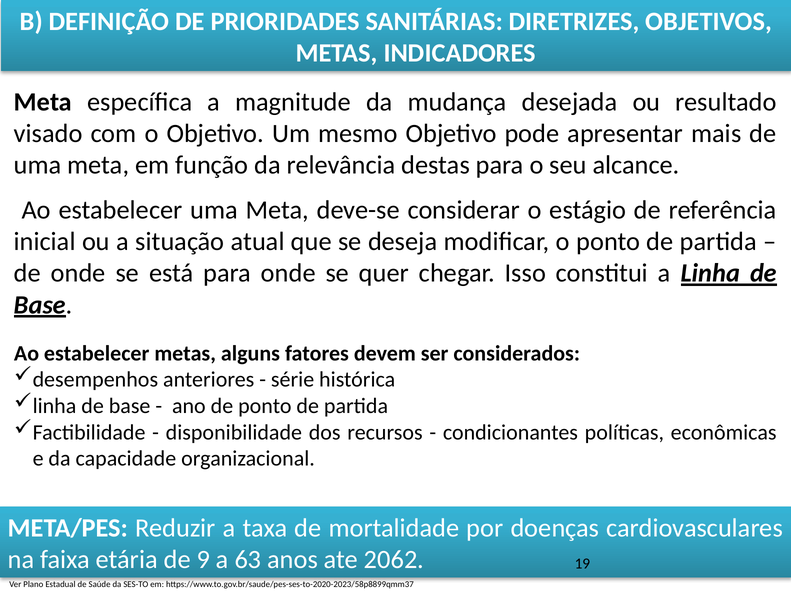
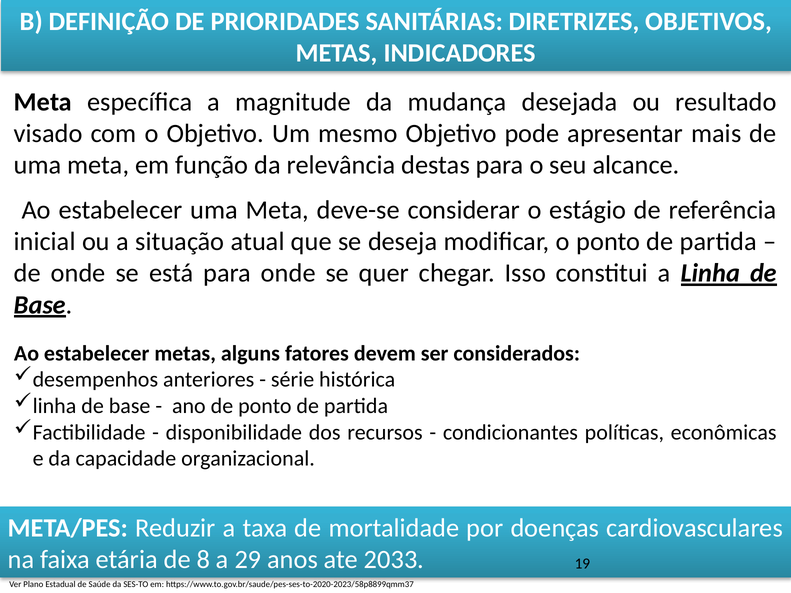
9: 9 -> 8 (203, 560)
63: 63 -> 29 (248, 560)
2062: 2062 -> 2033 (394, 560)
